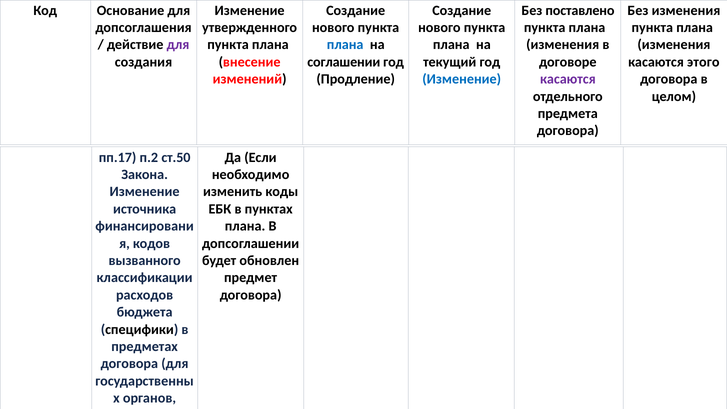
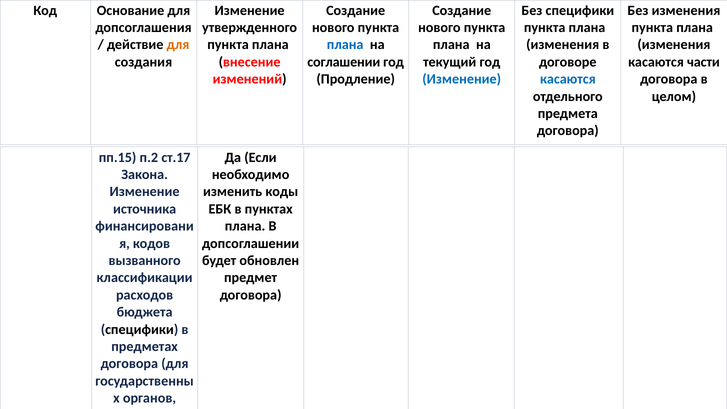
Без поставлено: поставлено -> специфики (580, 10)
для colour: purple -> orange (178, 45)
этого: этого -> части (703, 62)
касаются colour: purple -> blue (568, 79)
пп.17: пп.17 -> пп.15 (118, 157)
ст.50: ст.50 -> ст.17 (176, 157)
